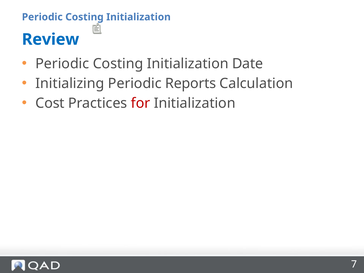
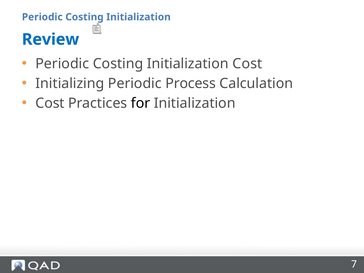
Initialization Date: Date -> Cost (247, 64)
Reports: Reports -> Process (191, 83)
for colour: red -> black (141, 103)
